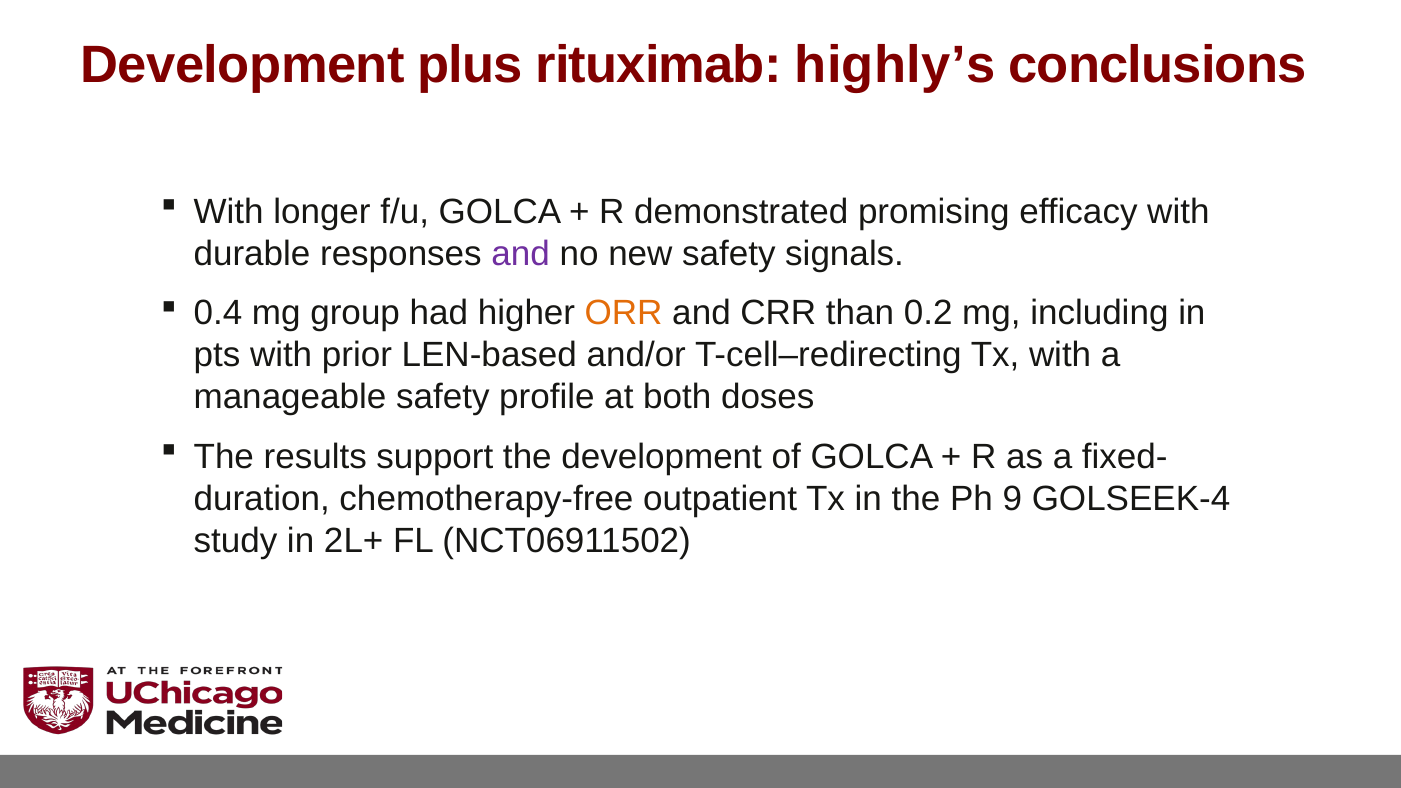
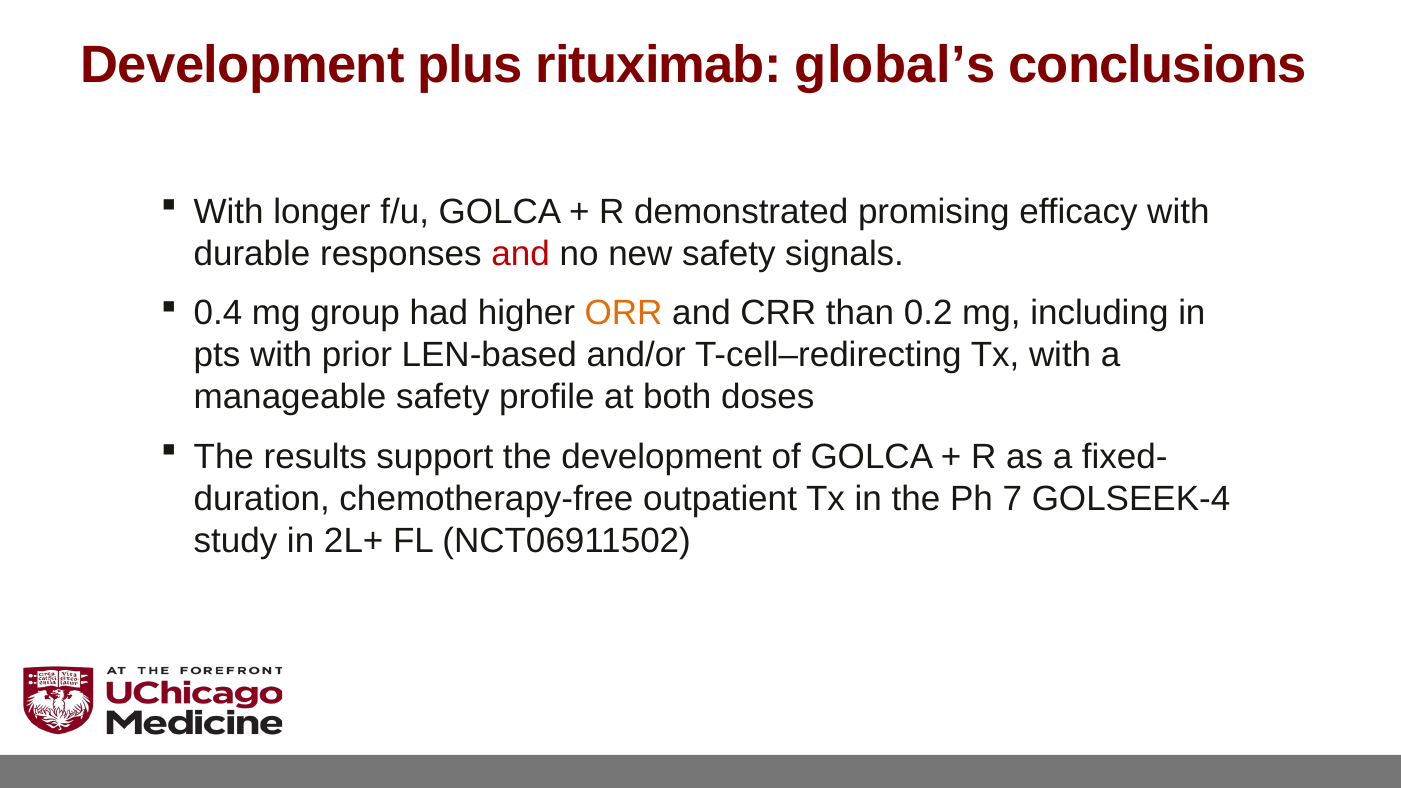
highly’s: highly’s -> global’s (895, 65)
and colour: purple -> red (521, 254)
9: 9 -> 7 (1012, 499)
